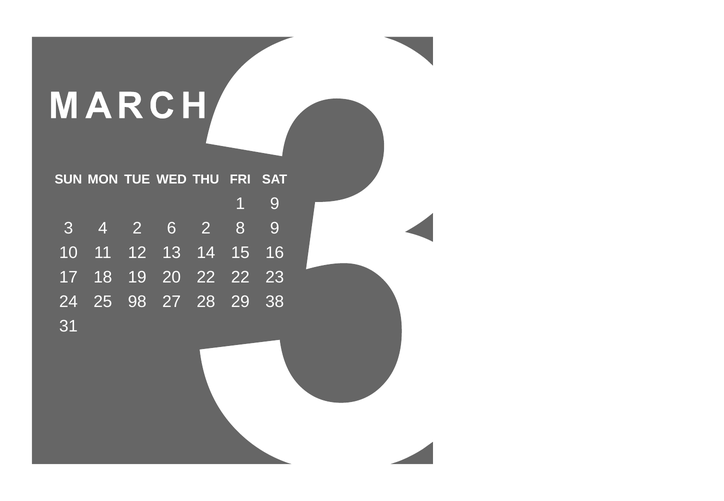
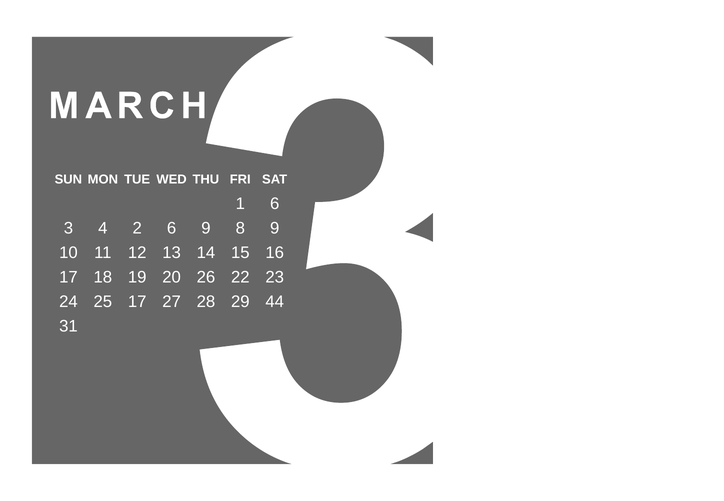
1 9: 9 -> 6 (275, 204)
6 2: 2 -> 9 (206, 228)
20 22: 22 -> 26 (206, 277)
25 98: 98 -> 17 (137, 302)
38: 38 -> 44 (275, 302)
